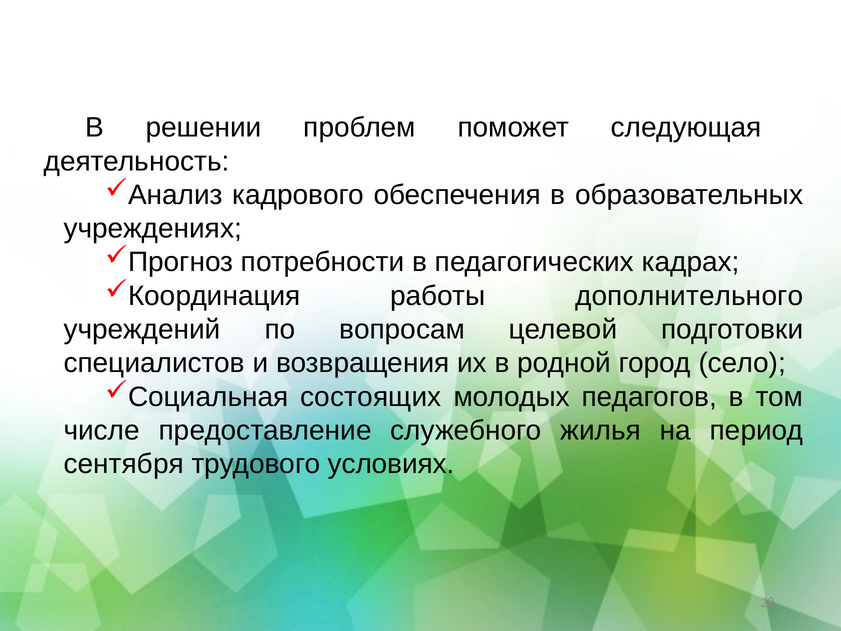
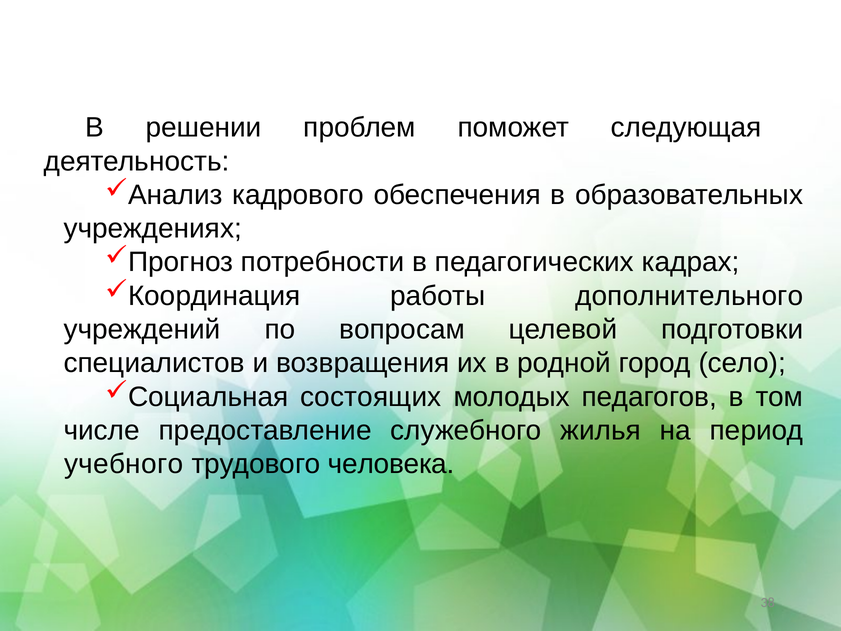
сентября: сентября -> учебного (124, 464)
условиях: условиях -> человека (391, 464)
